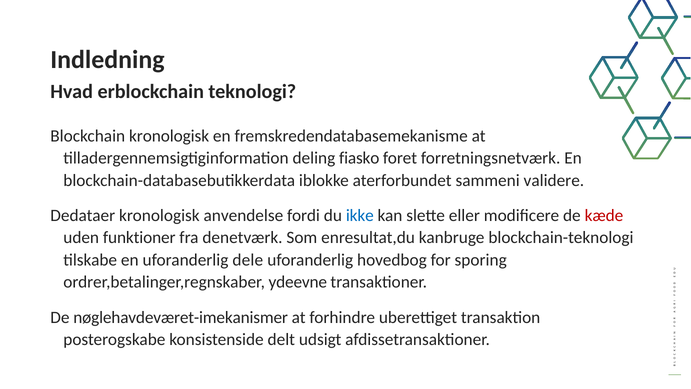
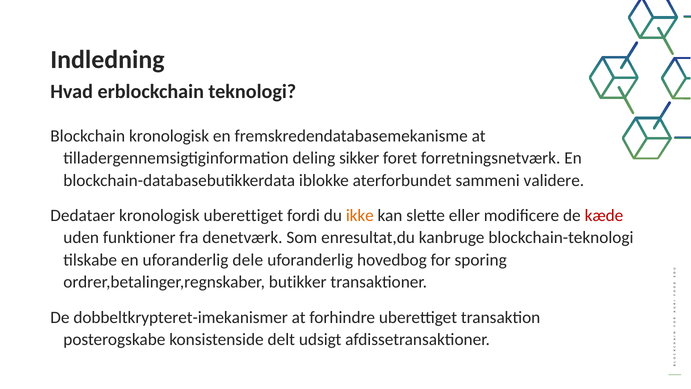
fiasko: fiasko -> sikker (359, 158)
kronologisk anvendelse: anvendelse -> uberettiget (243, 215)
ikke colour: blue -> orange (360, 215)
ydeevne: ydeevne -> butikker (298, 282)
nøglehavdeværet-imekanismer: nøglehavdeværet-imekanismer -> dobbeltkrypteret-imekanismer (181, 317)
